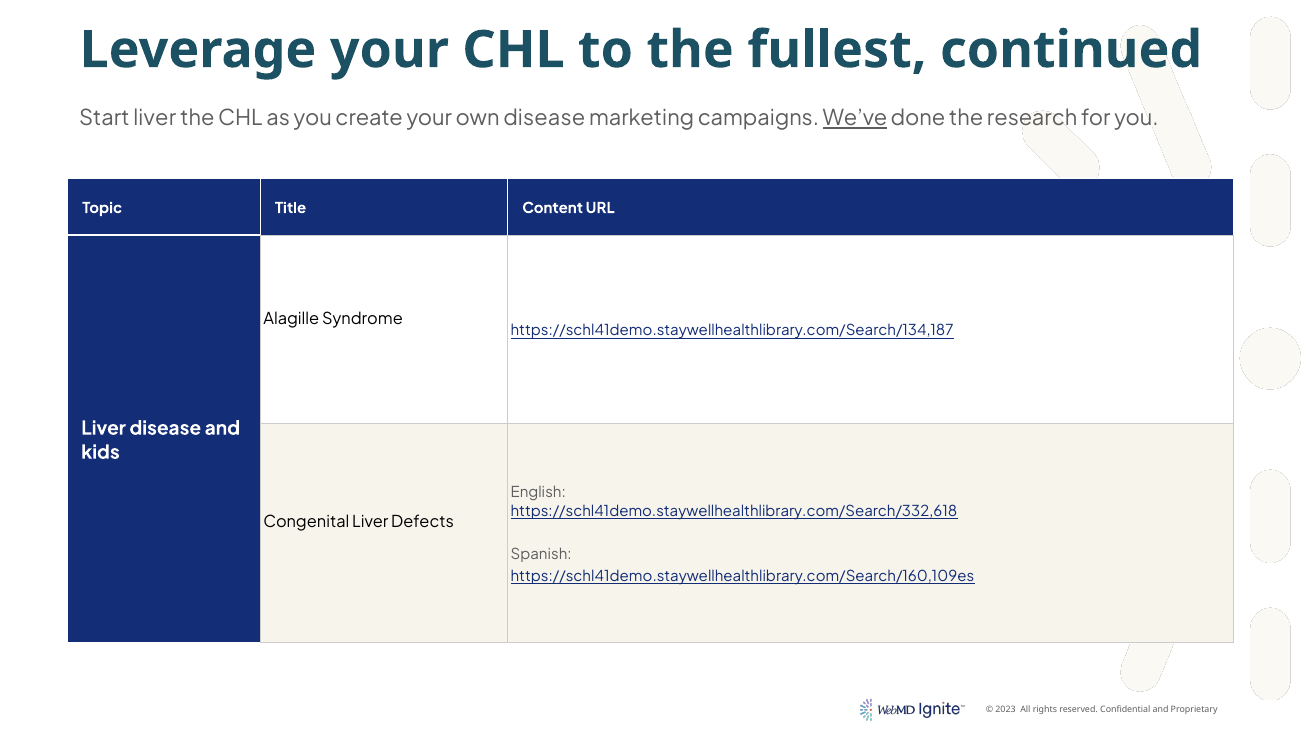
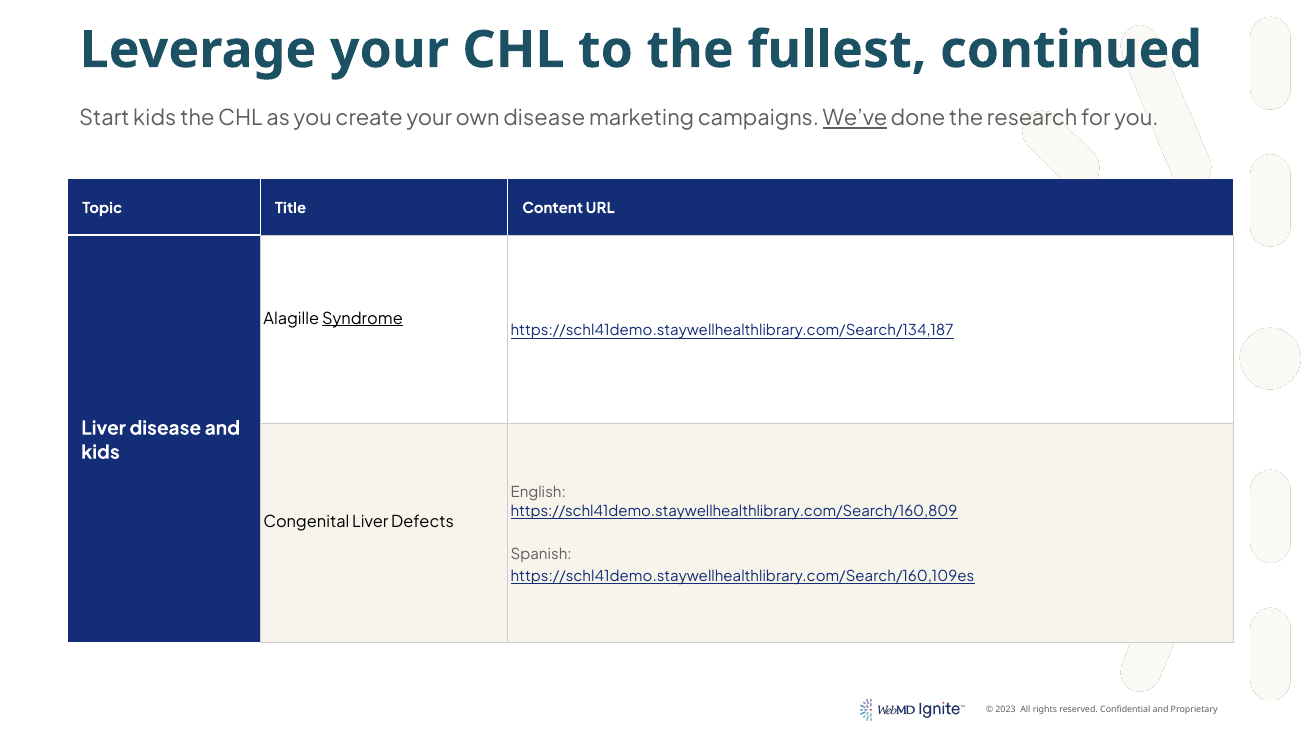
Start liver: liver -> kids (155, 119)
Syndrome underline: none -> present (362, 319)
https://schl41demo.staywellhealthlibrary.com/Search/332,618: https://schl41demo.staywellhealthlibrary.com/Search/332,618 -> https://schl41demo.staywellhealthlibrary.com/Search/160,809 (734, 511)
